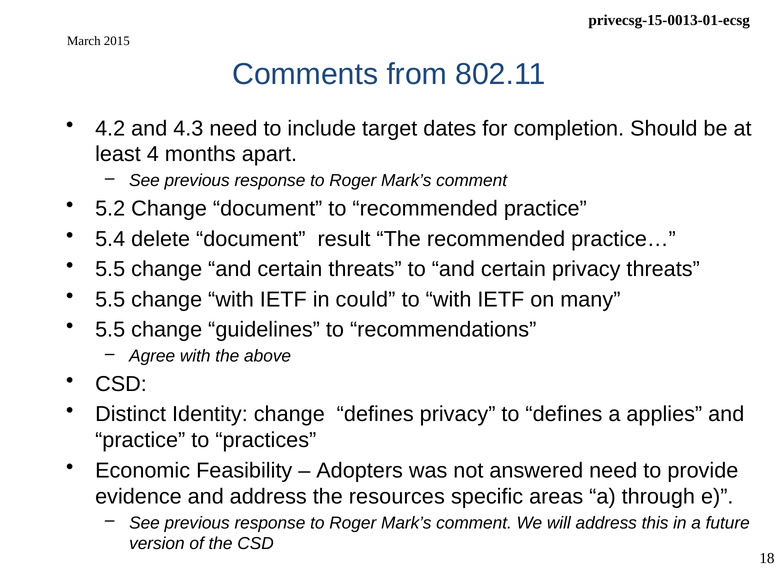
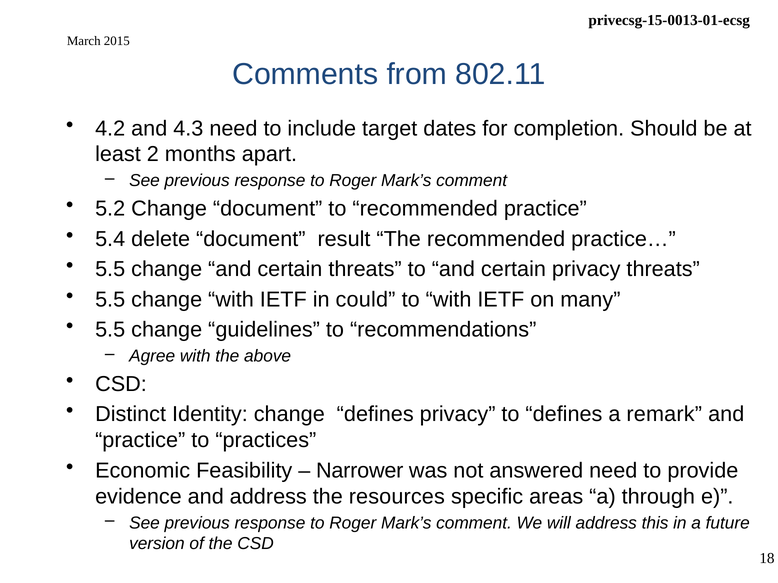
4: 4 -> 2 (153, 154)
applies: applies -> remark (664, 415)
Adopters: Adopters -> Narrower (360, 471)
